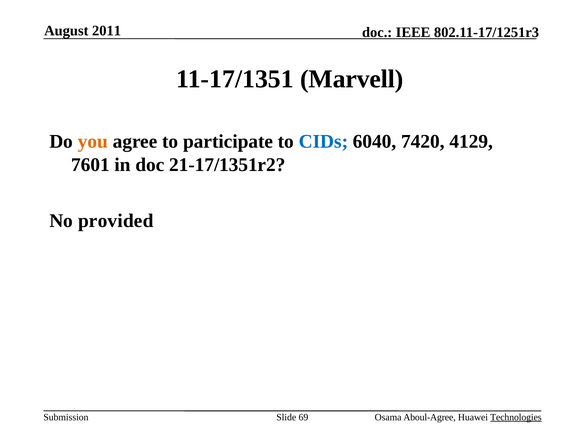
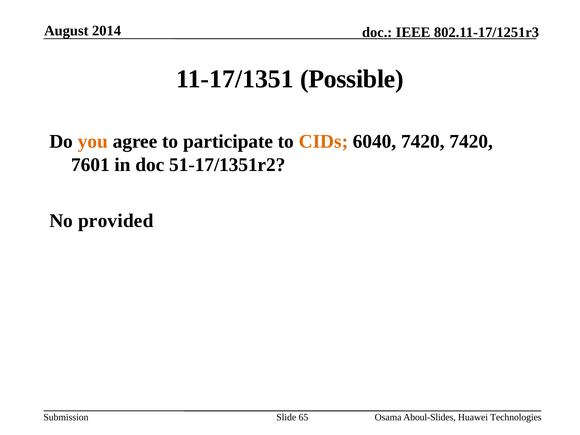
2011: 2011 -> 2014 (107, 31)
Marvell: Marvell -> Possible (352, 79)
CIDs colour: blue -> orange (323, 142)
7420 4129: 4129 -> 7420 (471, 142)
21-17/1351r2: 21-17/1351r2 -> 51-17/1351r2 (227, 165)
69: 69 -> 65 (303, 417)
Aboul-Agree: Aboul-Agree -> Aboul-Slides (430, 417)
Technologies underline: present -> none (516, 417)
